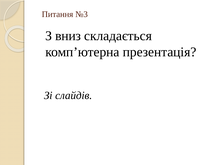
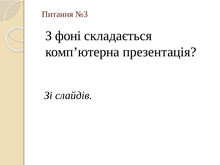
вниз: вниз -> фоні (68, 36)
